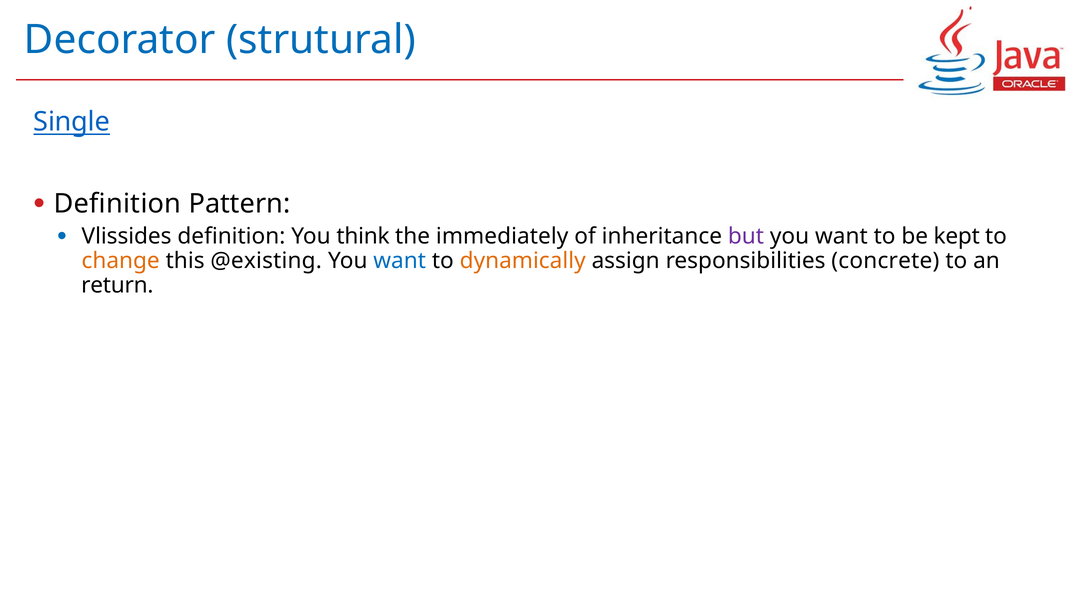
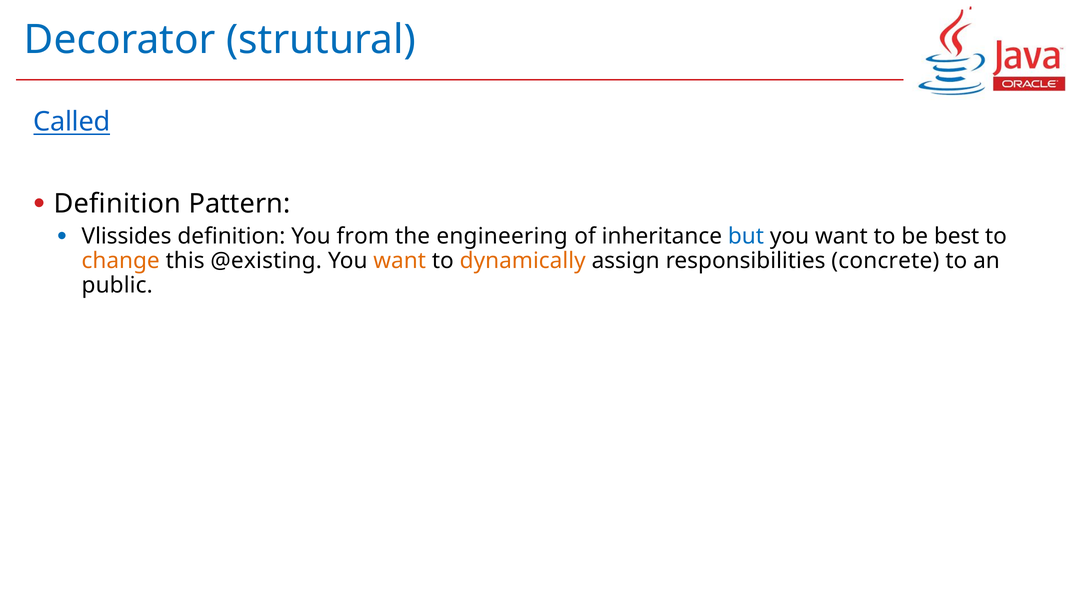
Single: Single -> Called (72, 122)
think: think -> from (363, 237)
immediately: immediately -> engineering (502, 237)
but colour: purple -> blue (746, 237)
kept: kept -> best (957, 237)
want colour: blue -> orange (400, 261)
return: return -> public (117, 285)
